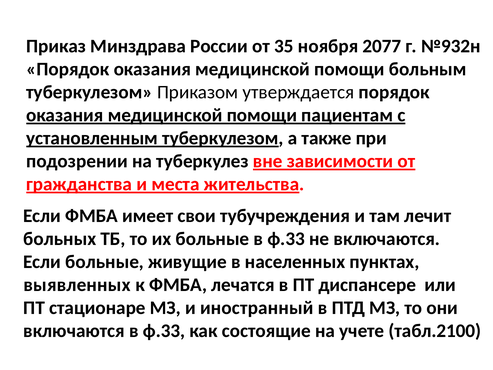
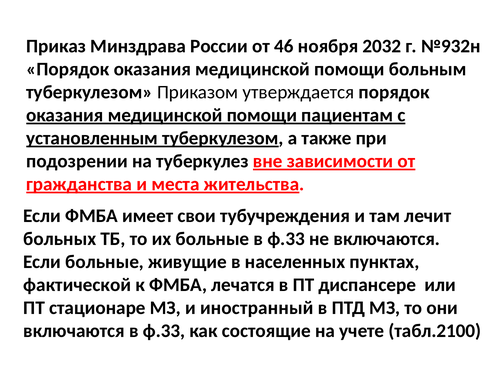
35: 35 -> 46 (284, 46)
2077: 2077 -> 2032 (382, 46)
выявленных: выявленных -> фактической (77, 285)
